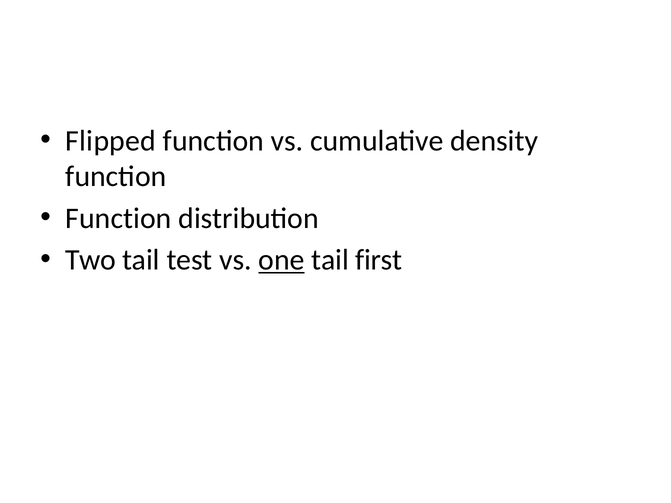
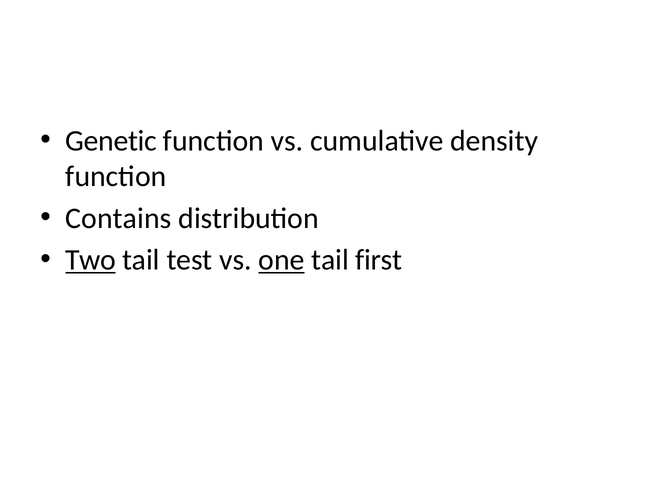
Flipped: Flipped -> Genetic (111, 141)
Function: Function -> Contains (119, 218)
Two underline: none -> present (91, 260)
